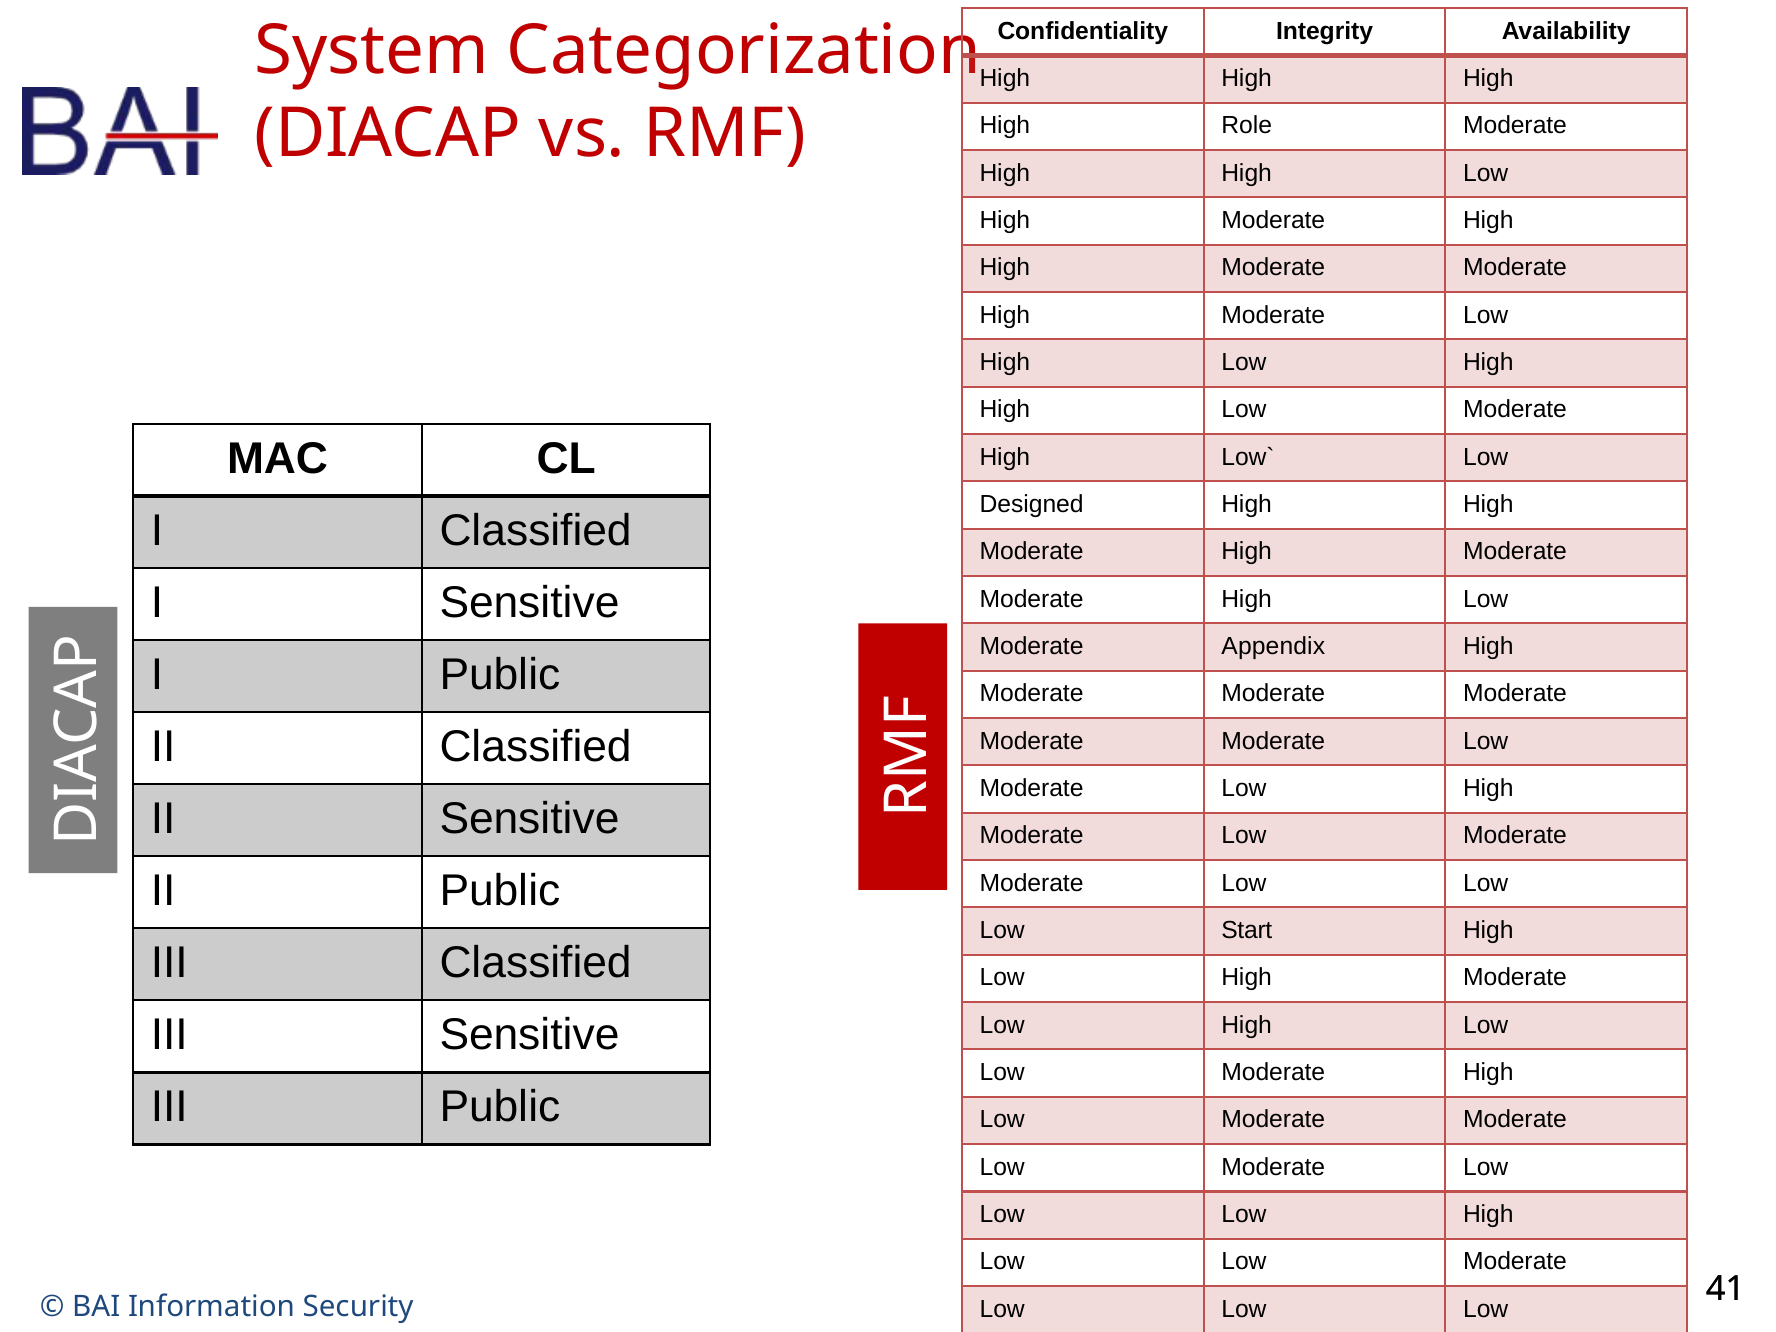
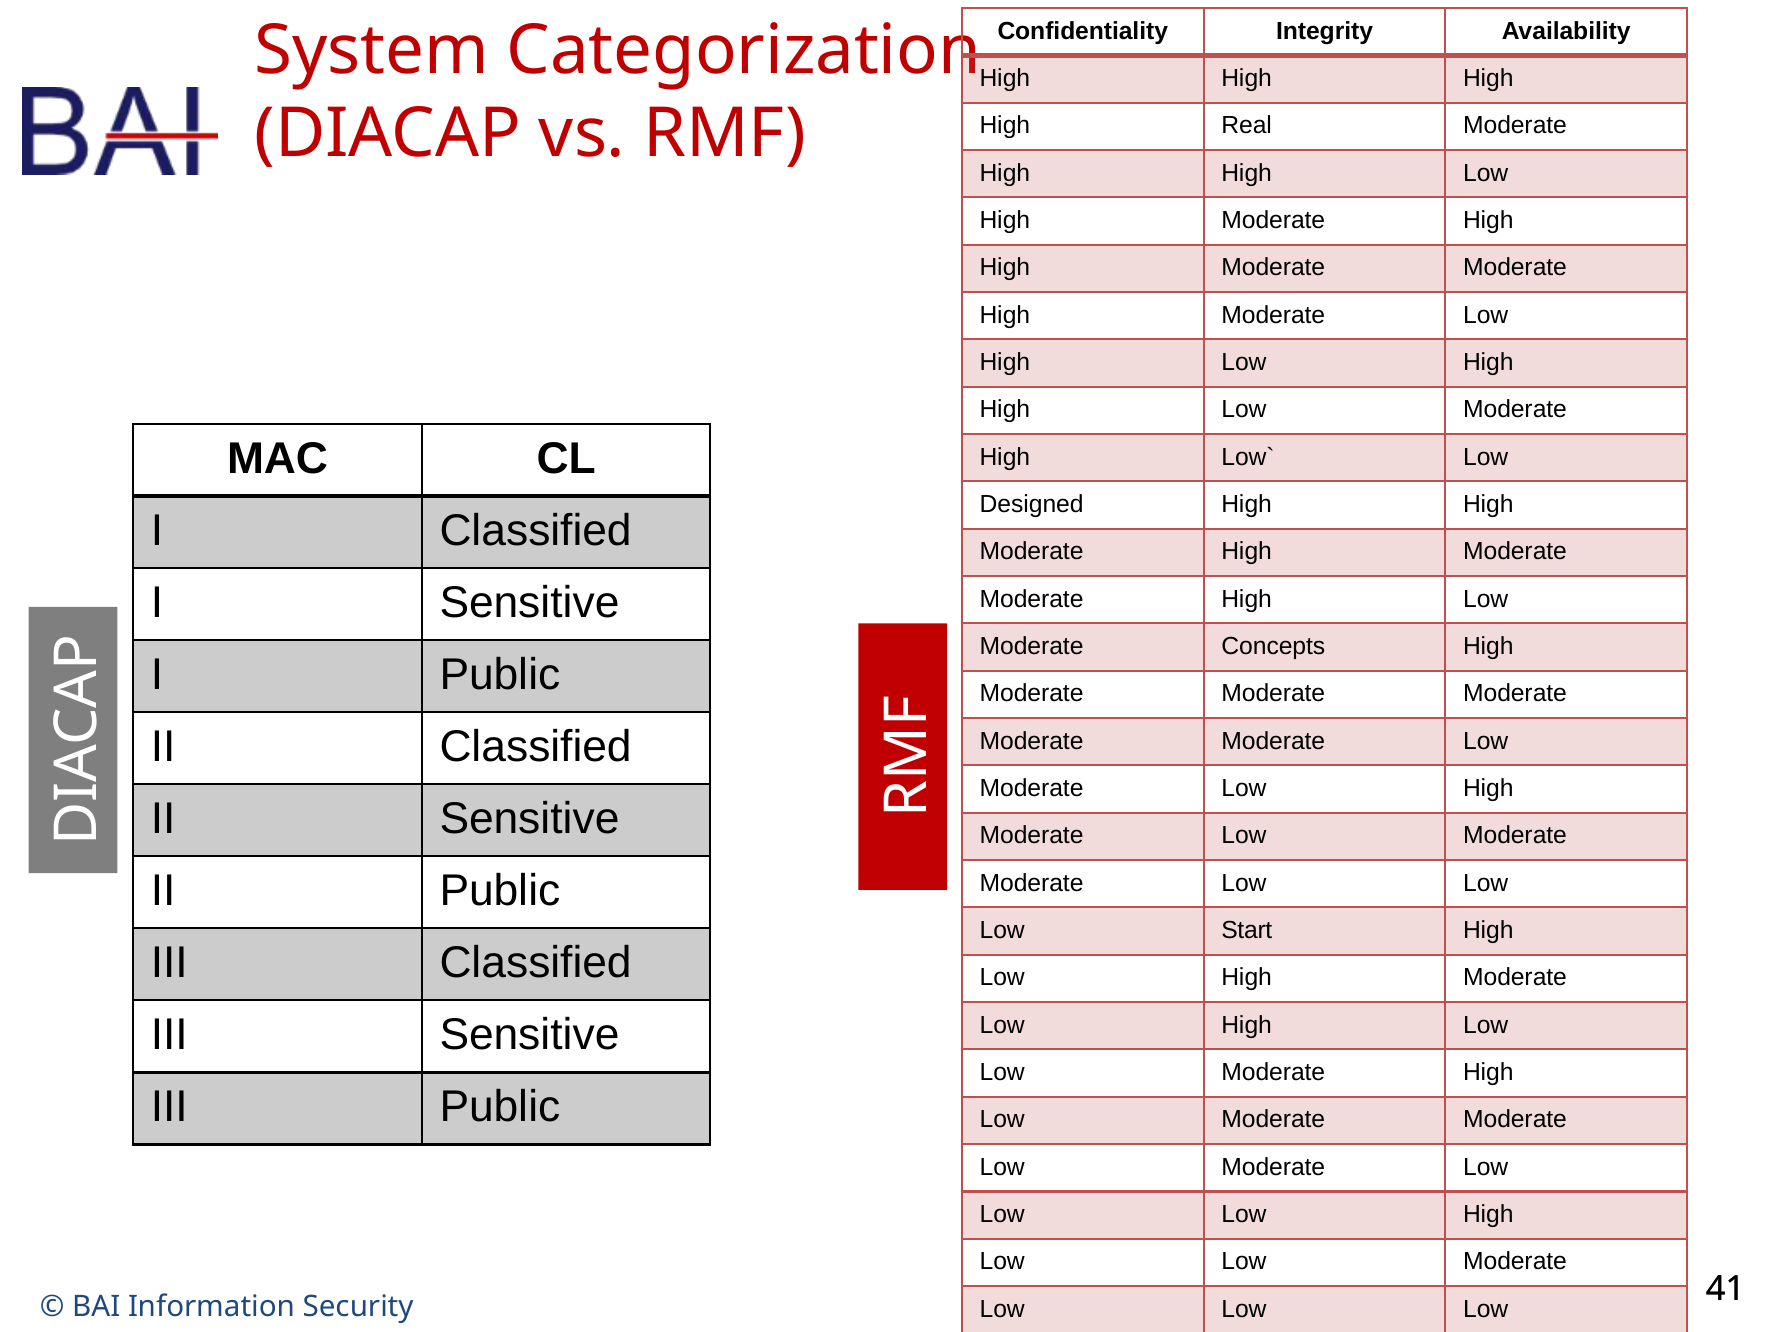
Role: Role -> Real (1247, 126)
Appendix: Appendix -> Concepts (1273, 646)
